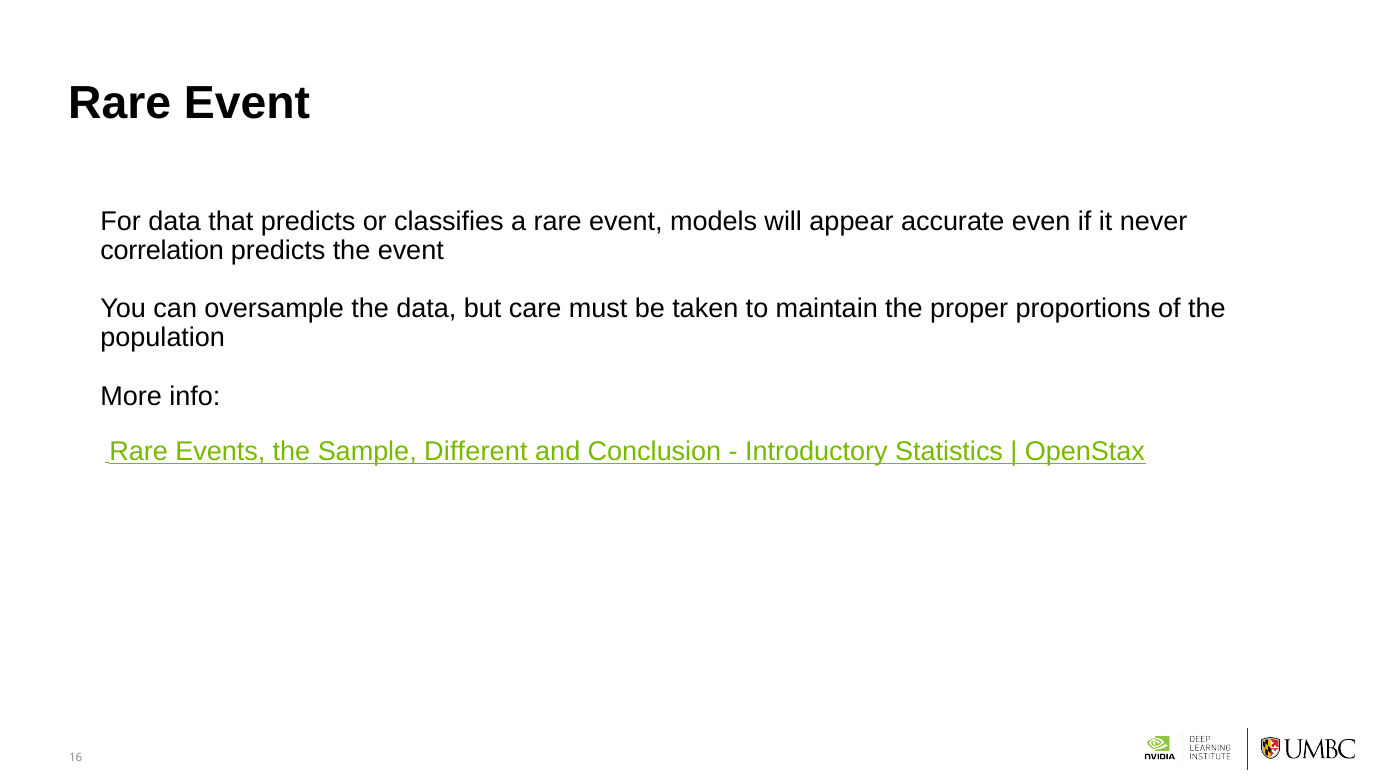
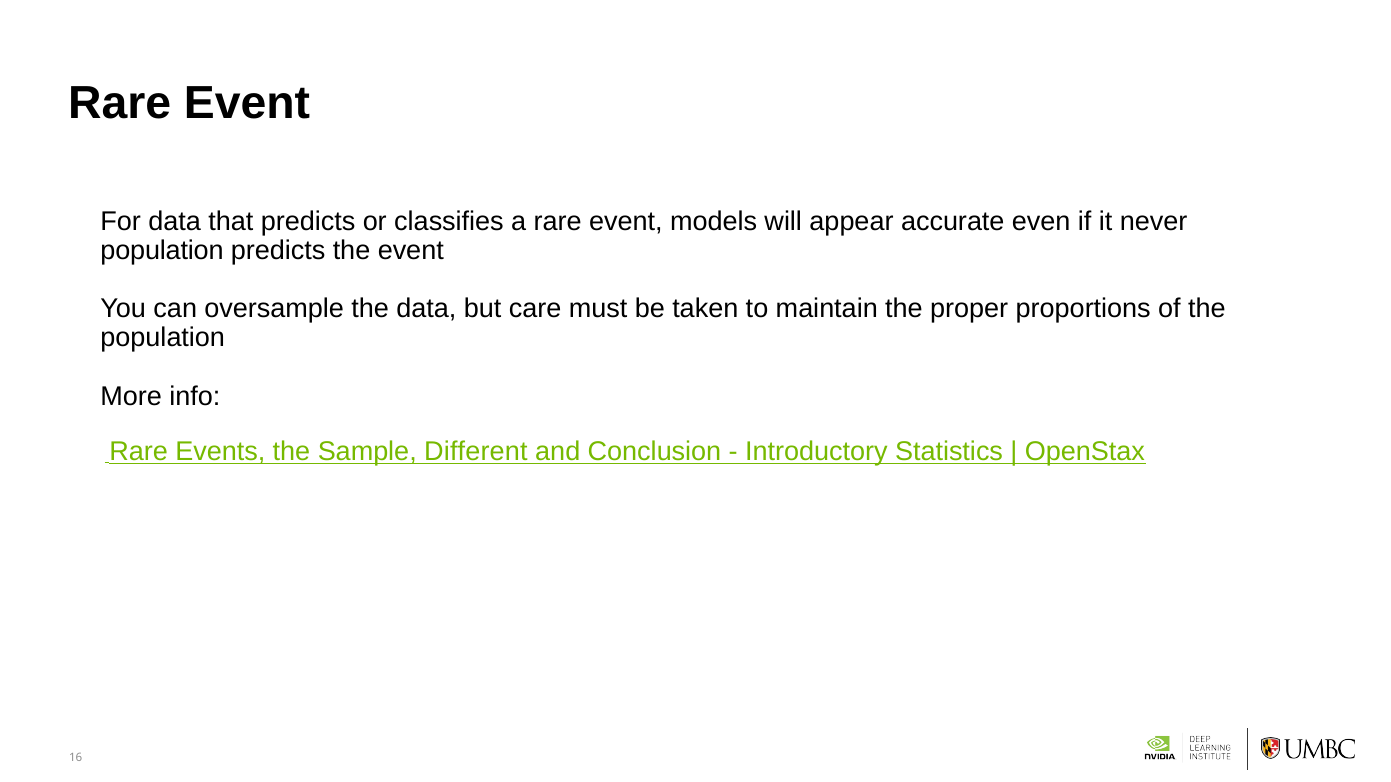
correlation: correlation -> population (162, 251)
